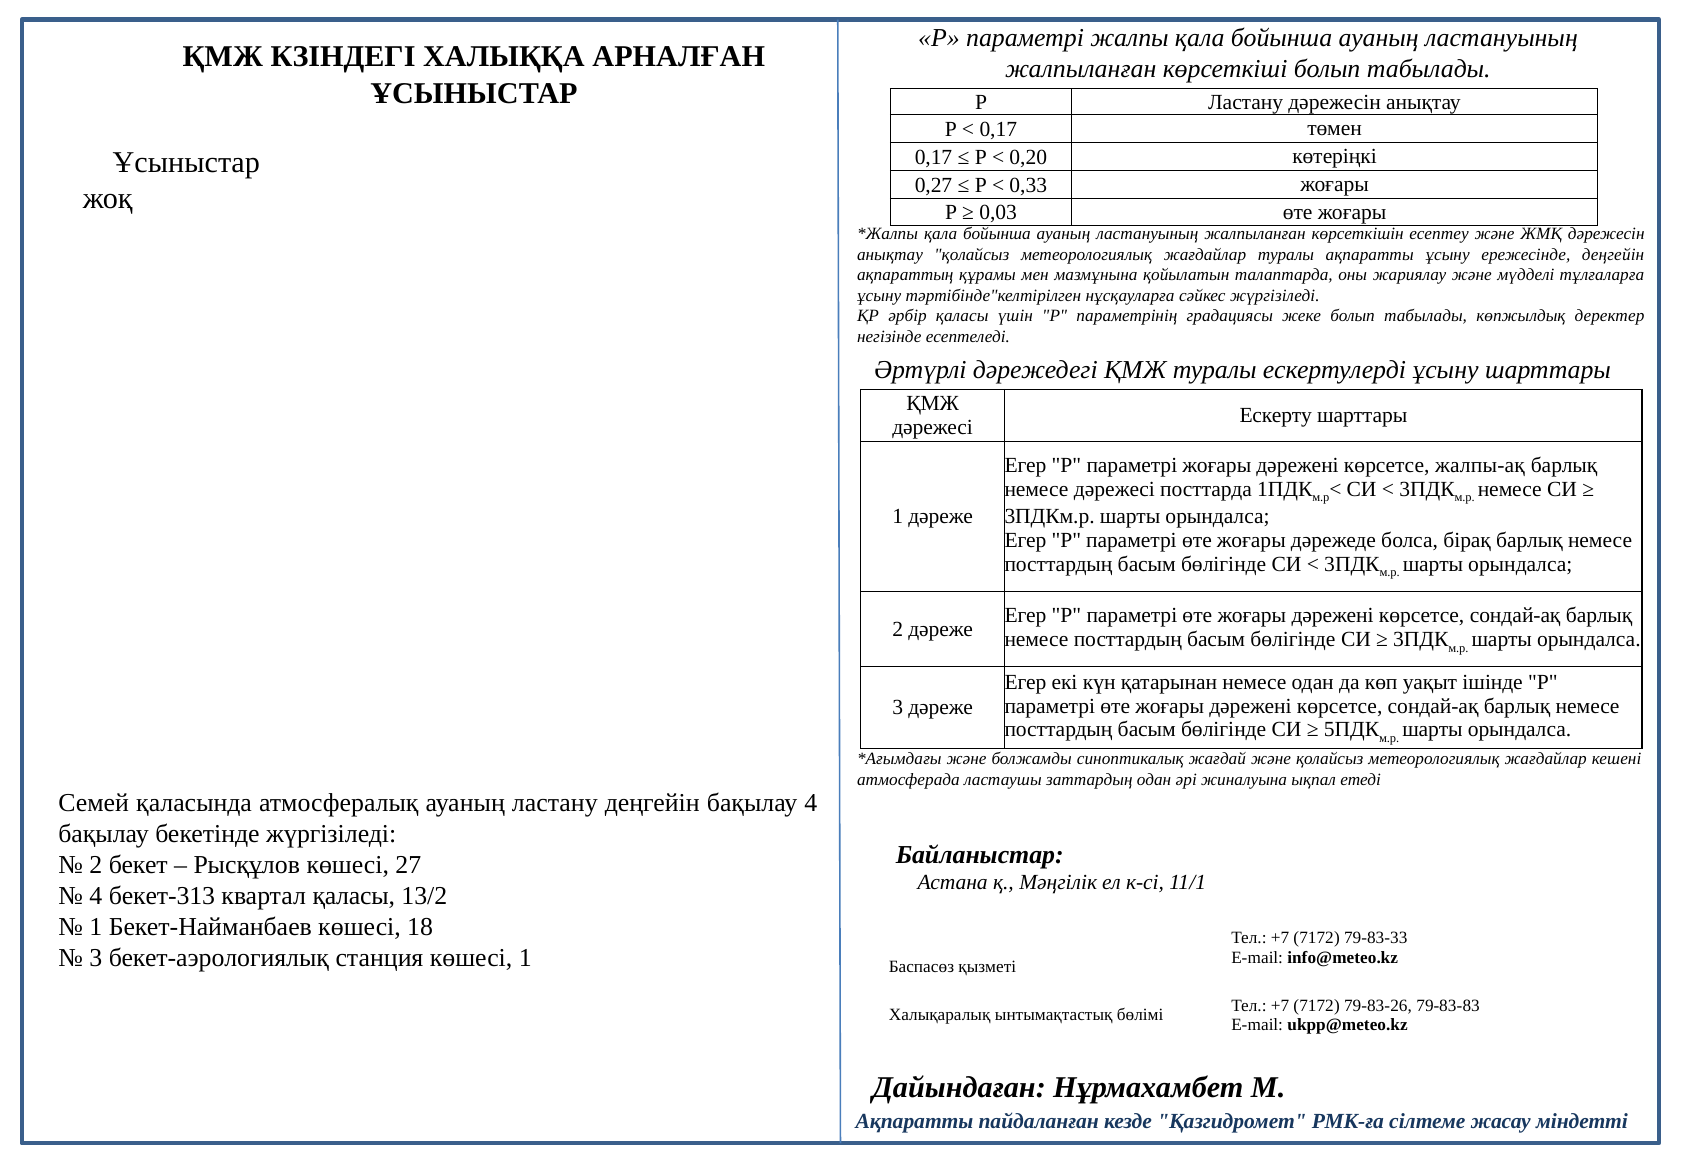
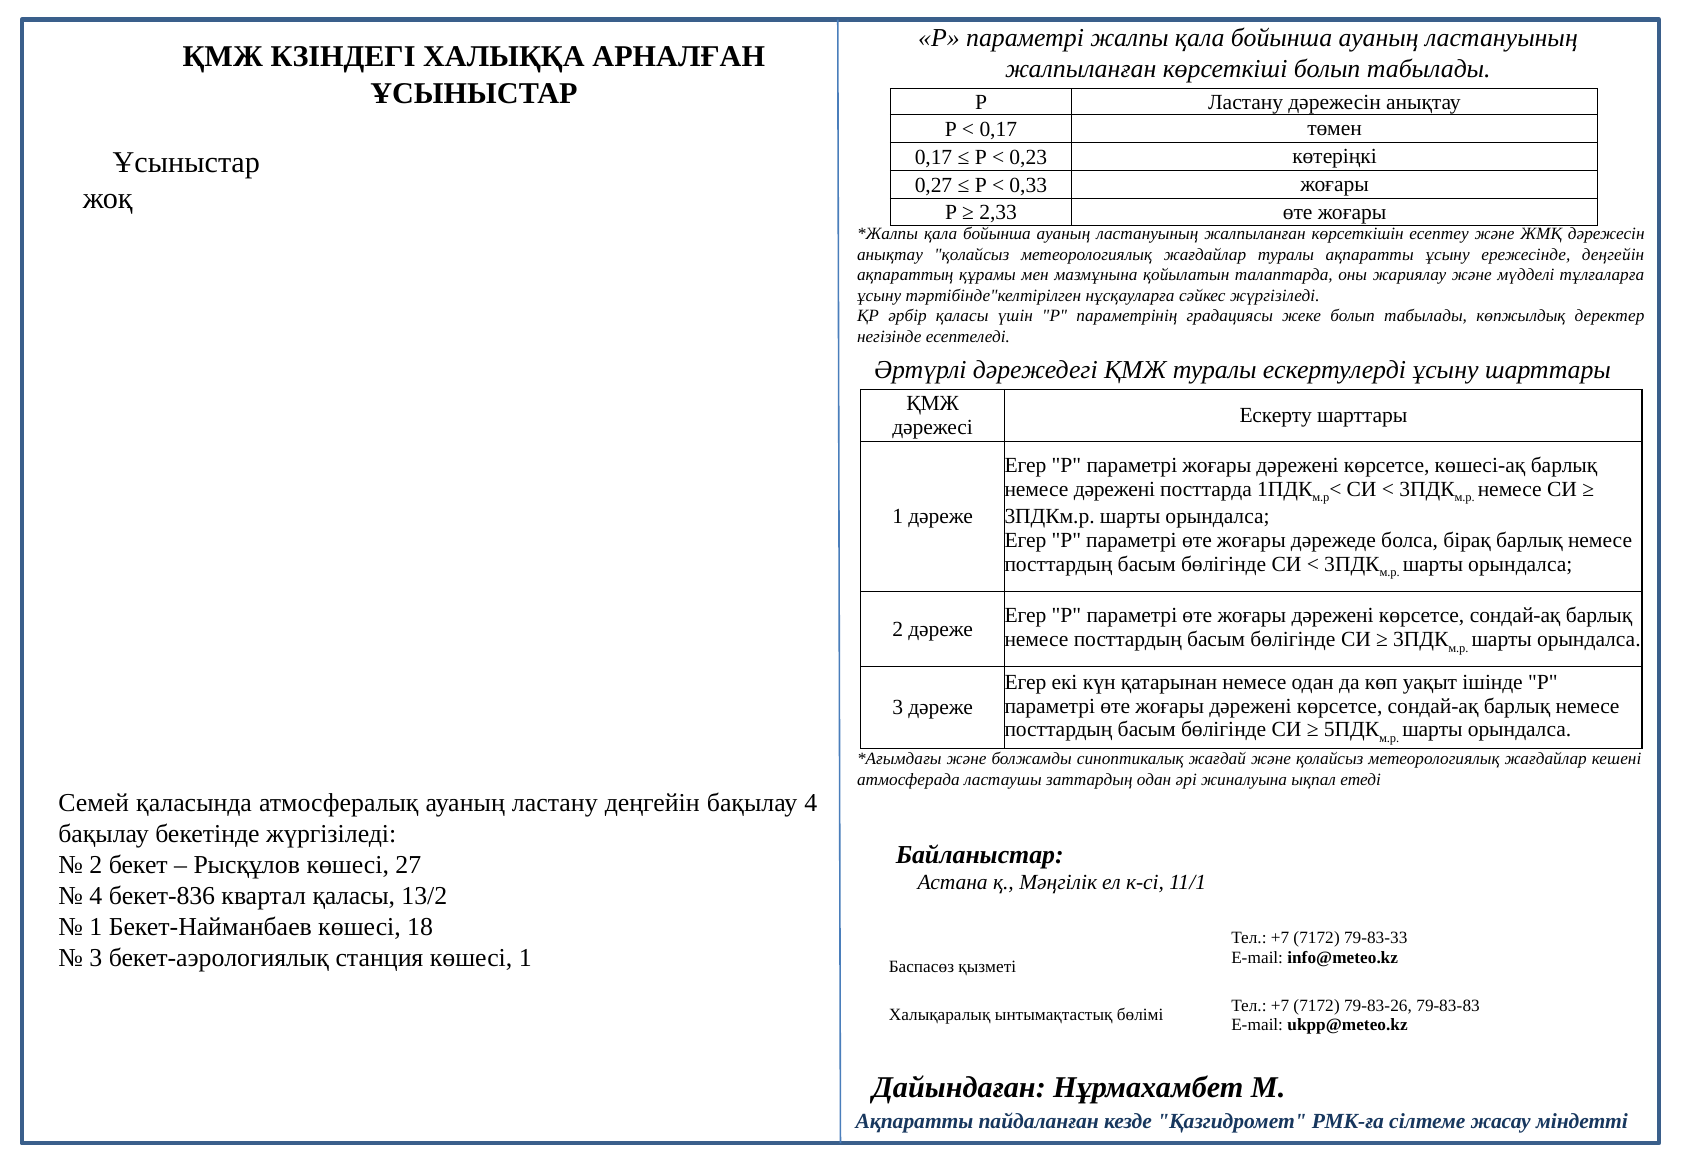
0,20: 0,20 -> 0,23 (1028, 158)
0,03: 0,03 -> 2,33 (998, 213)
жалпы-ақ: жалпы-ақ -> көшесі-ақ (1480, 466)
немесе дәрежесі: дәрежесі -> дәрежені (1114, 490)
бекет-313: бекет-313 -> бекет-836 (162, 896)
